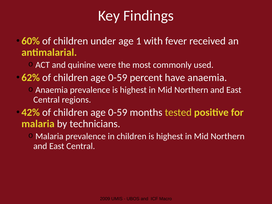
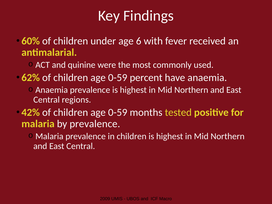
1: 1 -> 6 (139, 41)
by technicians: technicians -> prevalence (95, 124)
